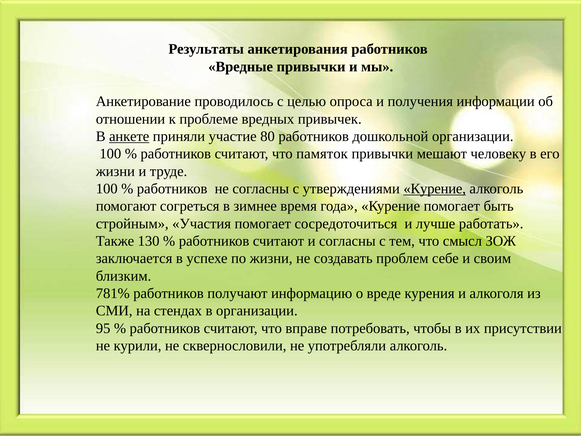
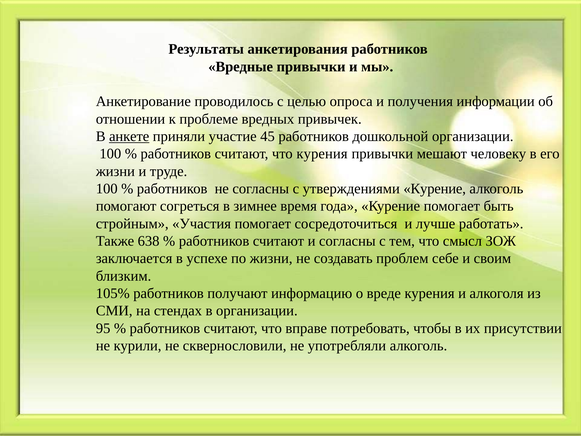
80: 80 -> 45 (268, 136)
что памяток: памяток -> курения (322, 154)
Курение underline: present -> none (435, 189)
130: 130 -> 638 (149, 241)
781%: 781% -> 105% (113, 293)
